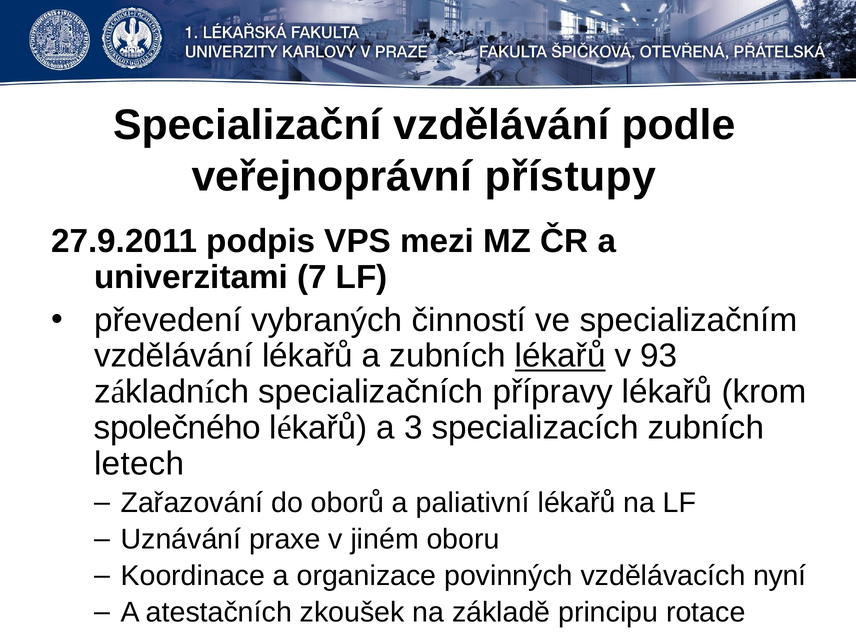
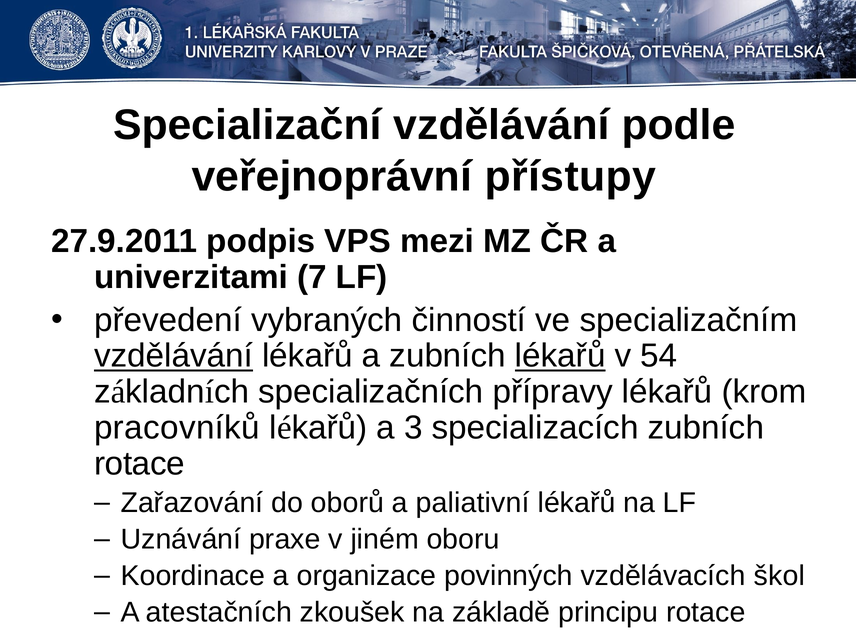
vzdělávání underline: none -> present (174, 356)
93: 93 -> 54 (659, 356)
společného: společného -> pracovníků (177, 428)
letech: letech -> rotace (140, 464)
nyní: nyní -> škol (780, 576)
